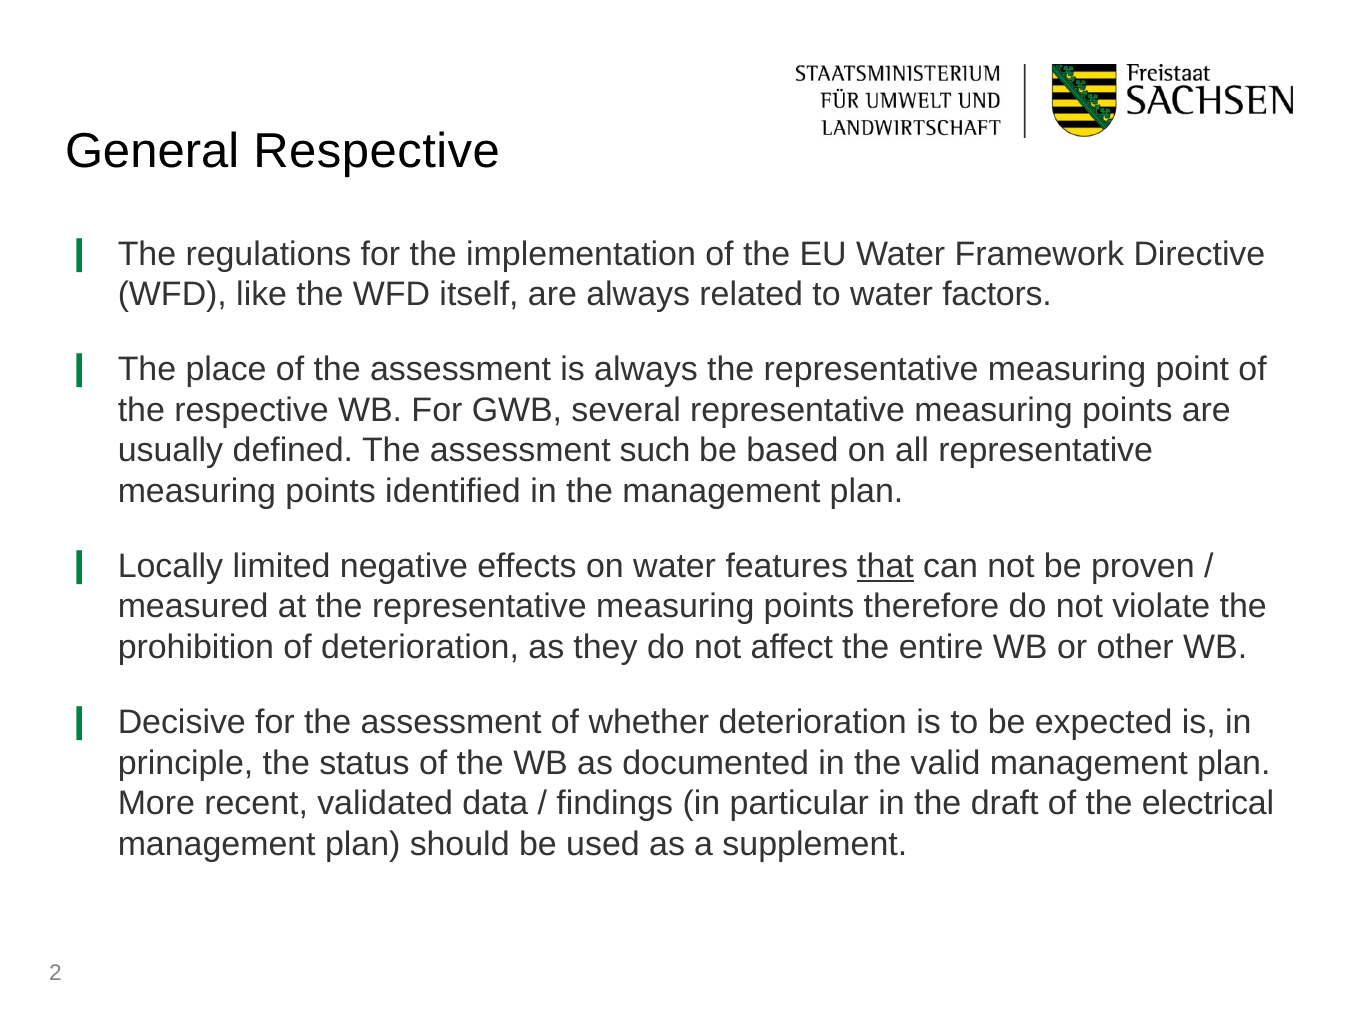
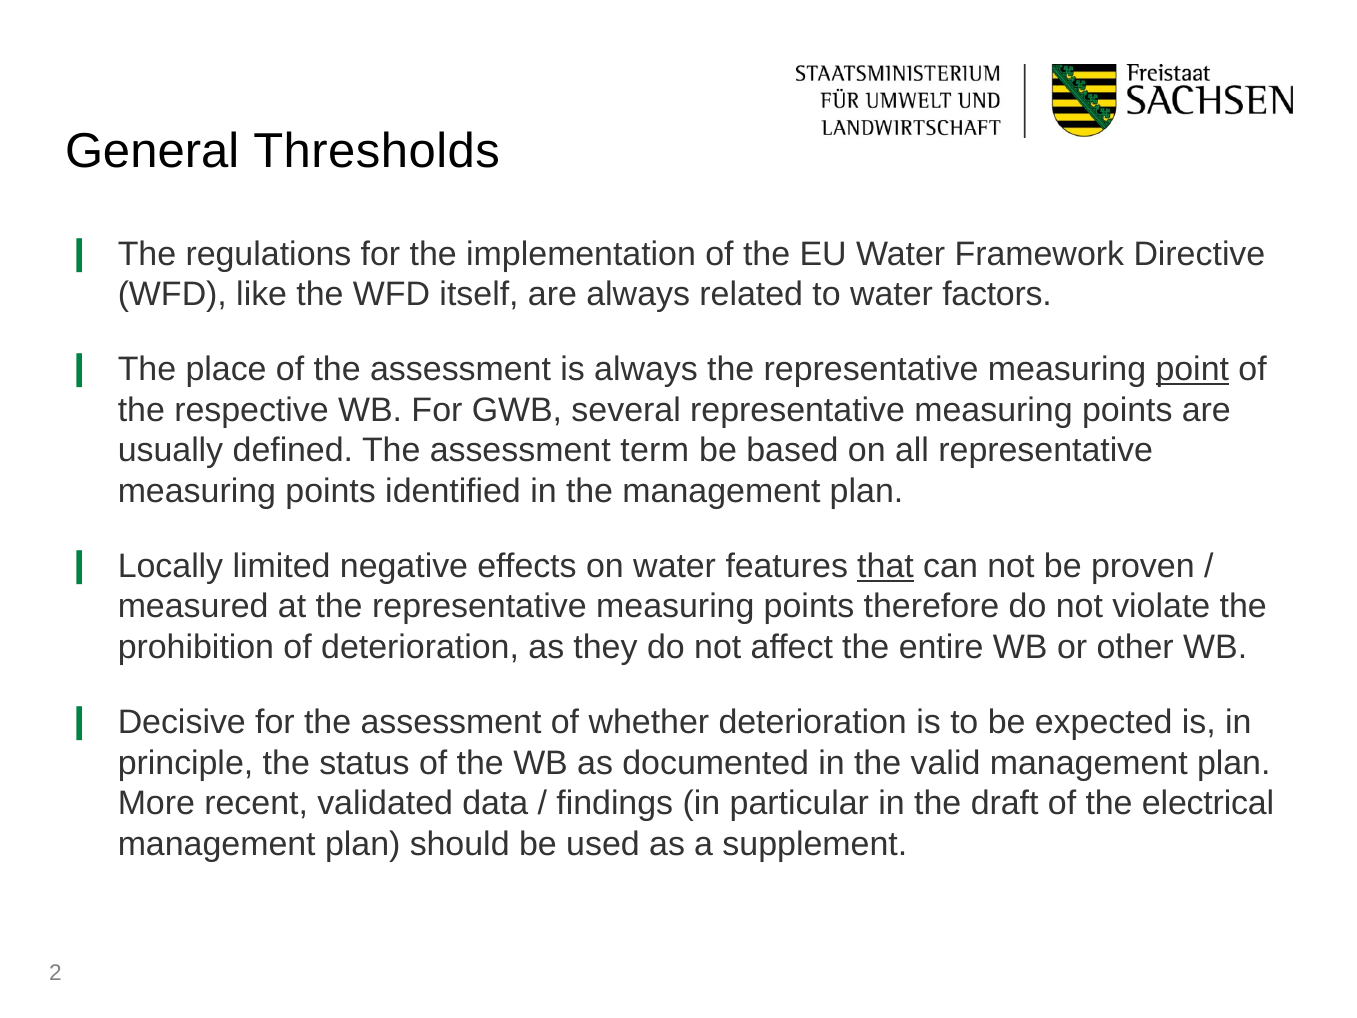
General Respective: Respective -> Thresholds (377, 152)
point underline: none -> present (1192, 369)
such: such -> term (655, 451)
